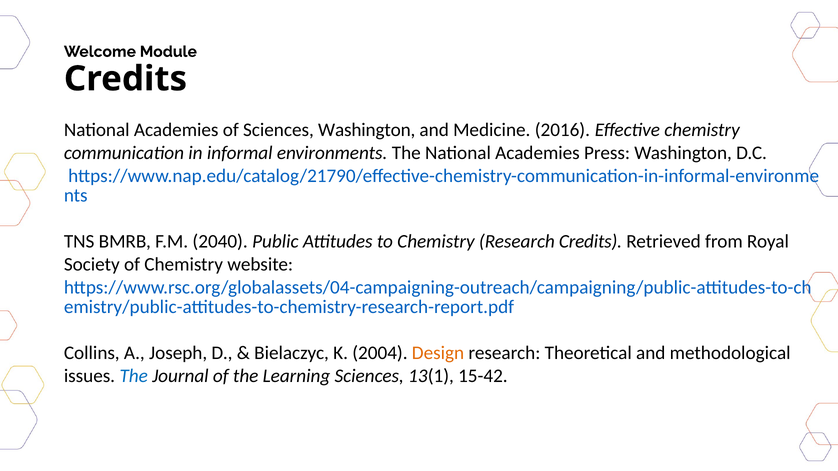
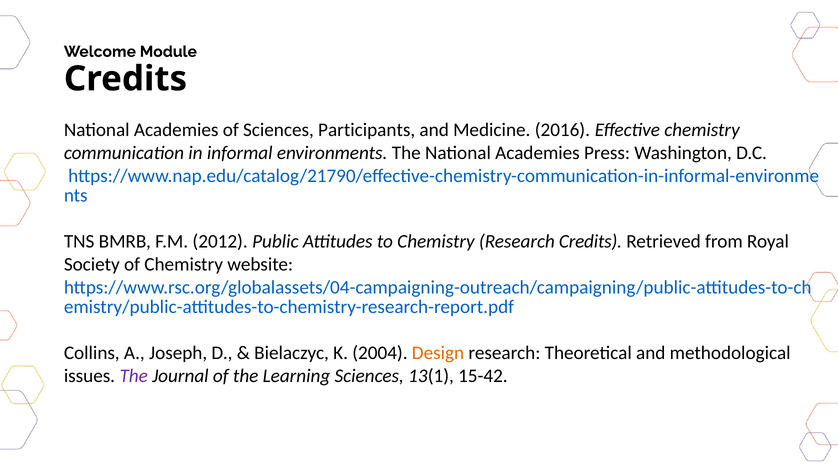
Sciences Washington: Washington -> Participants (367, 130)
2040: 2040 -> 2012 (220, 242)
The colour: blue -> purple (134, 376)
